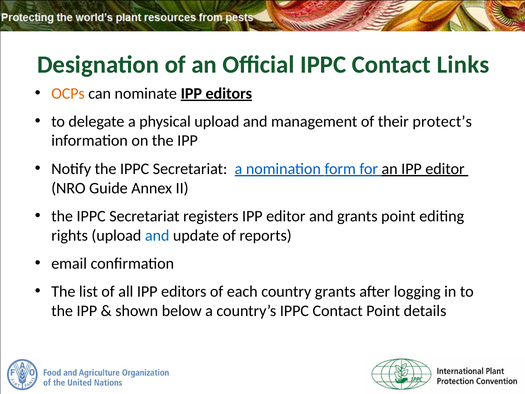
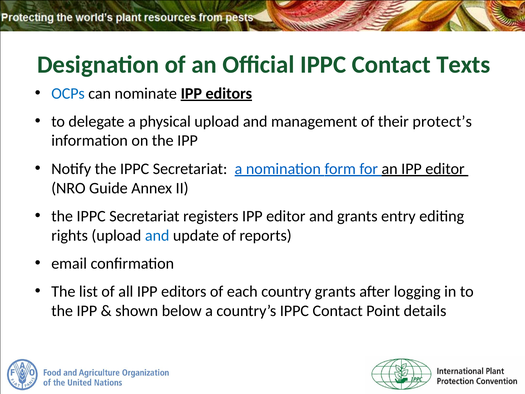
Links: Links -> Texts (463, 64)
OCPs colour: orange -> blue (68, 93)
grants point: point -> entry (398, 216)
